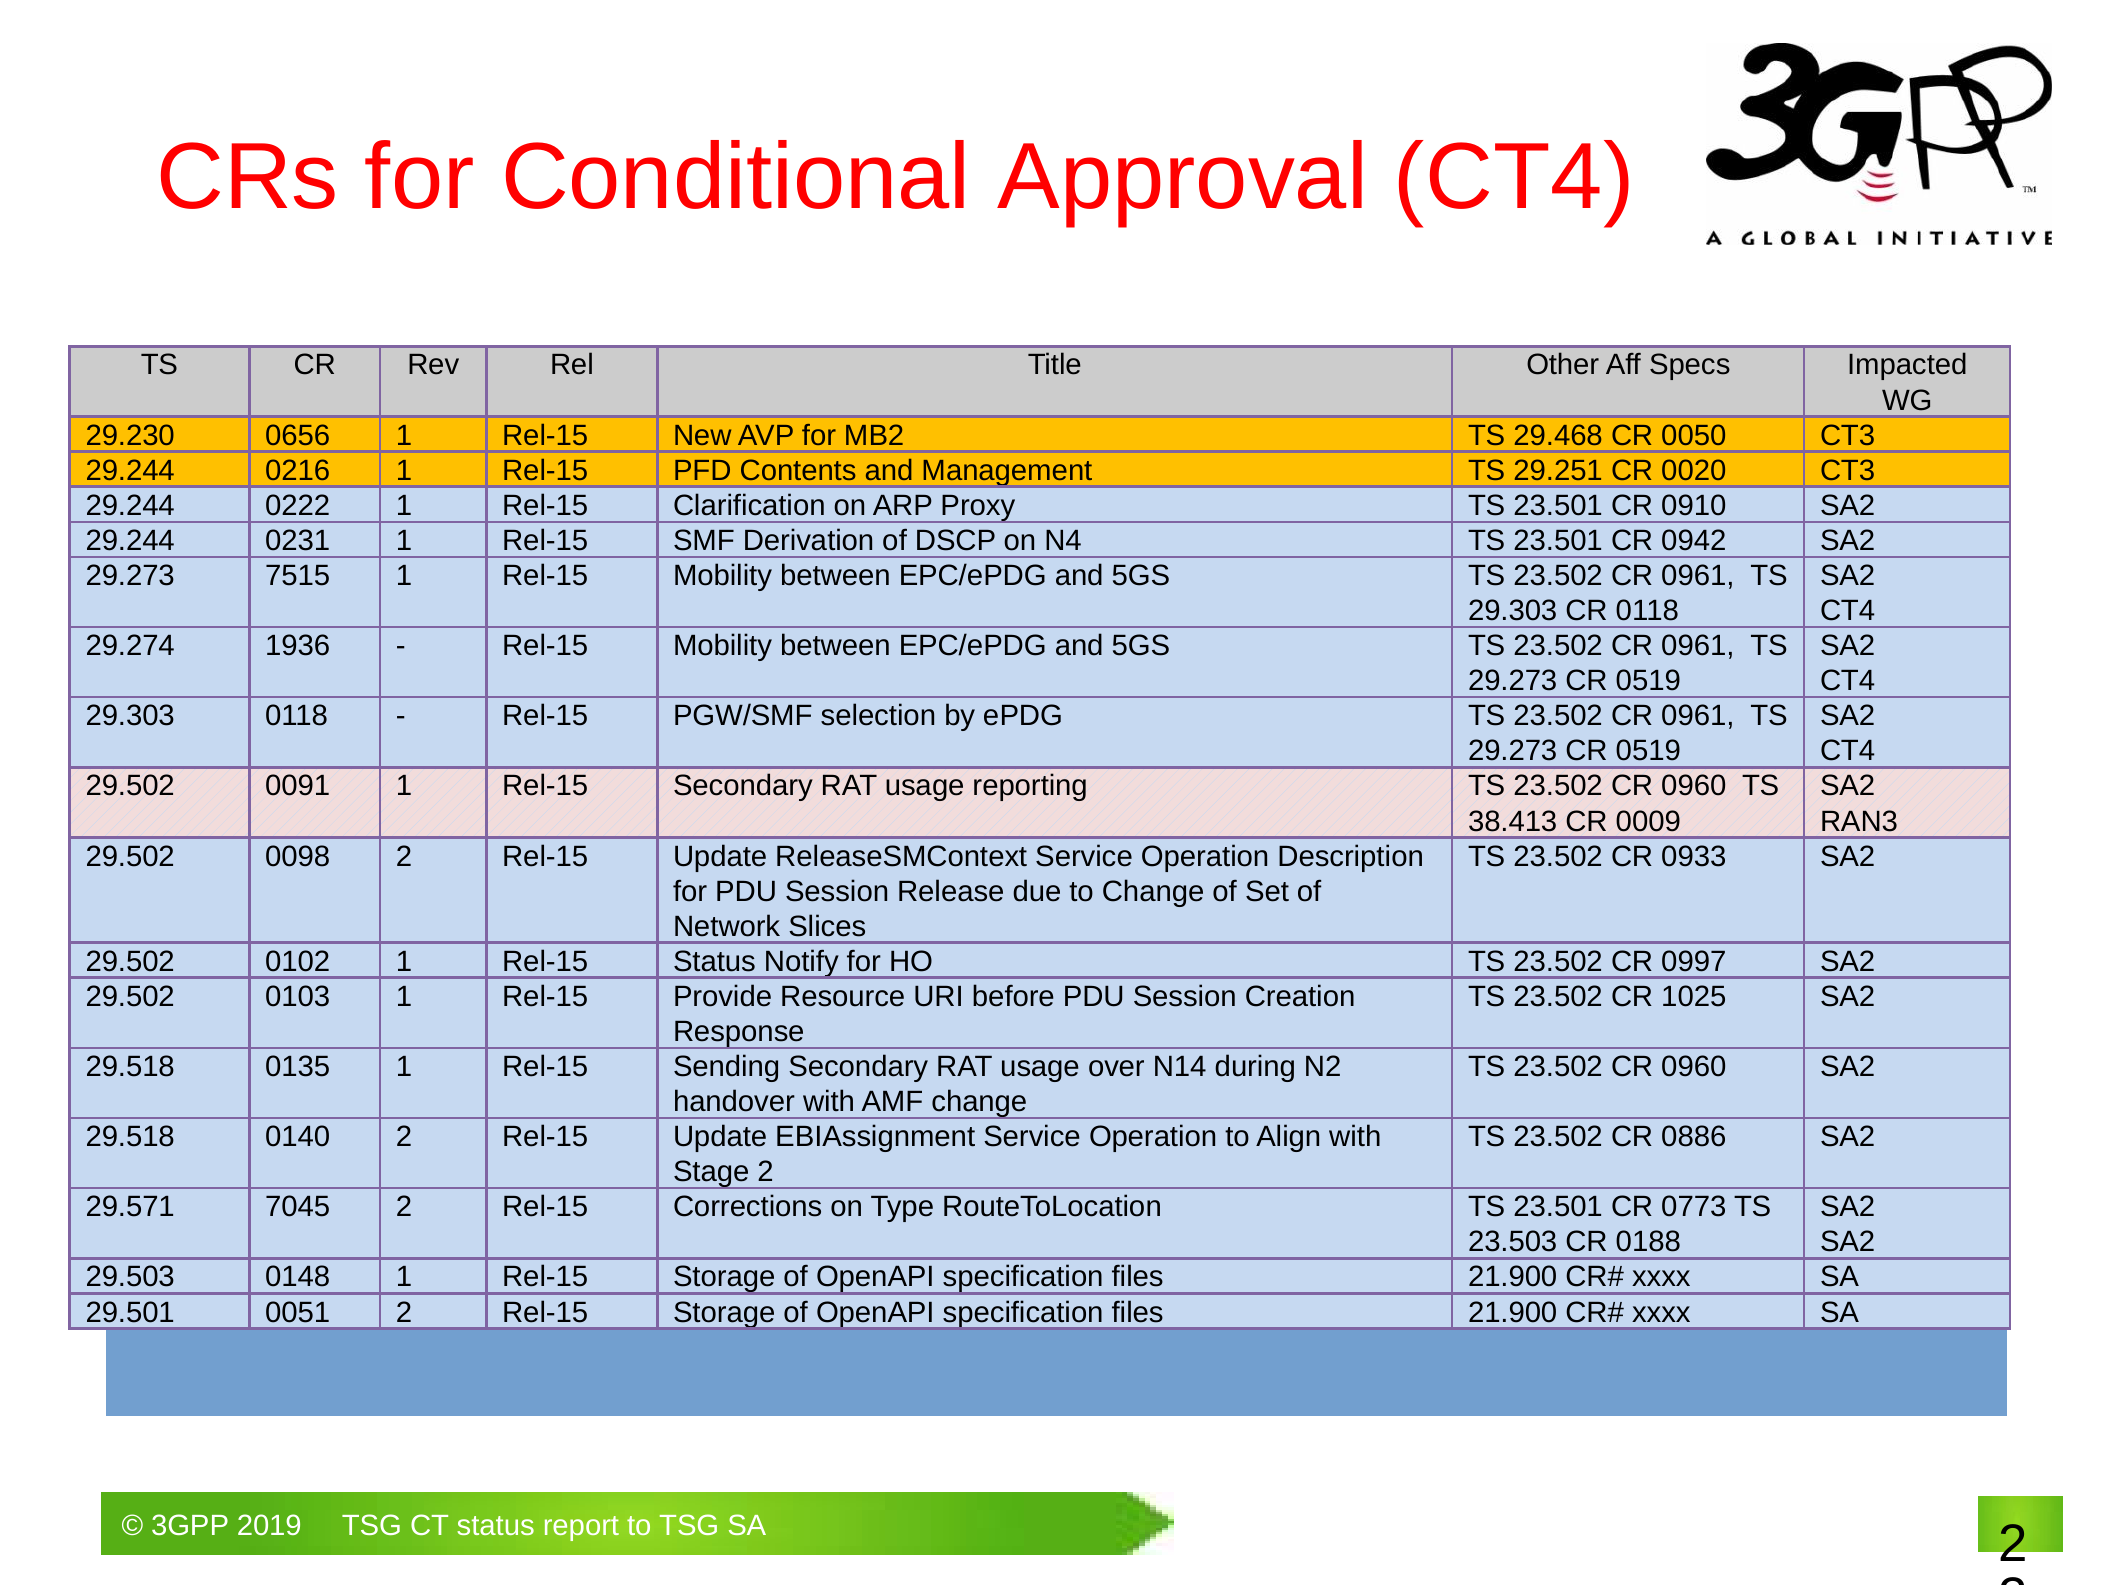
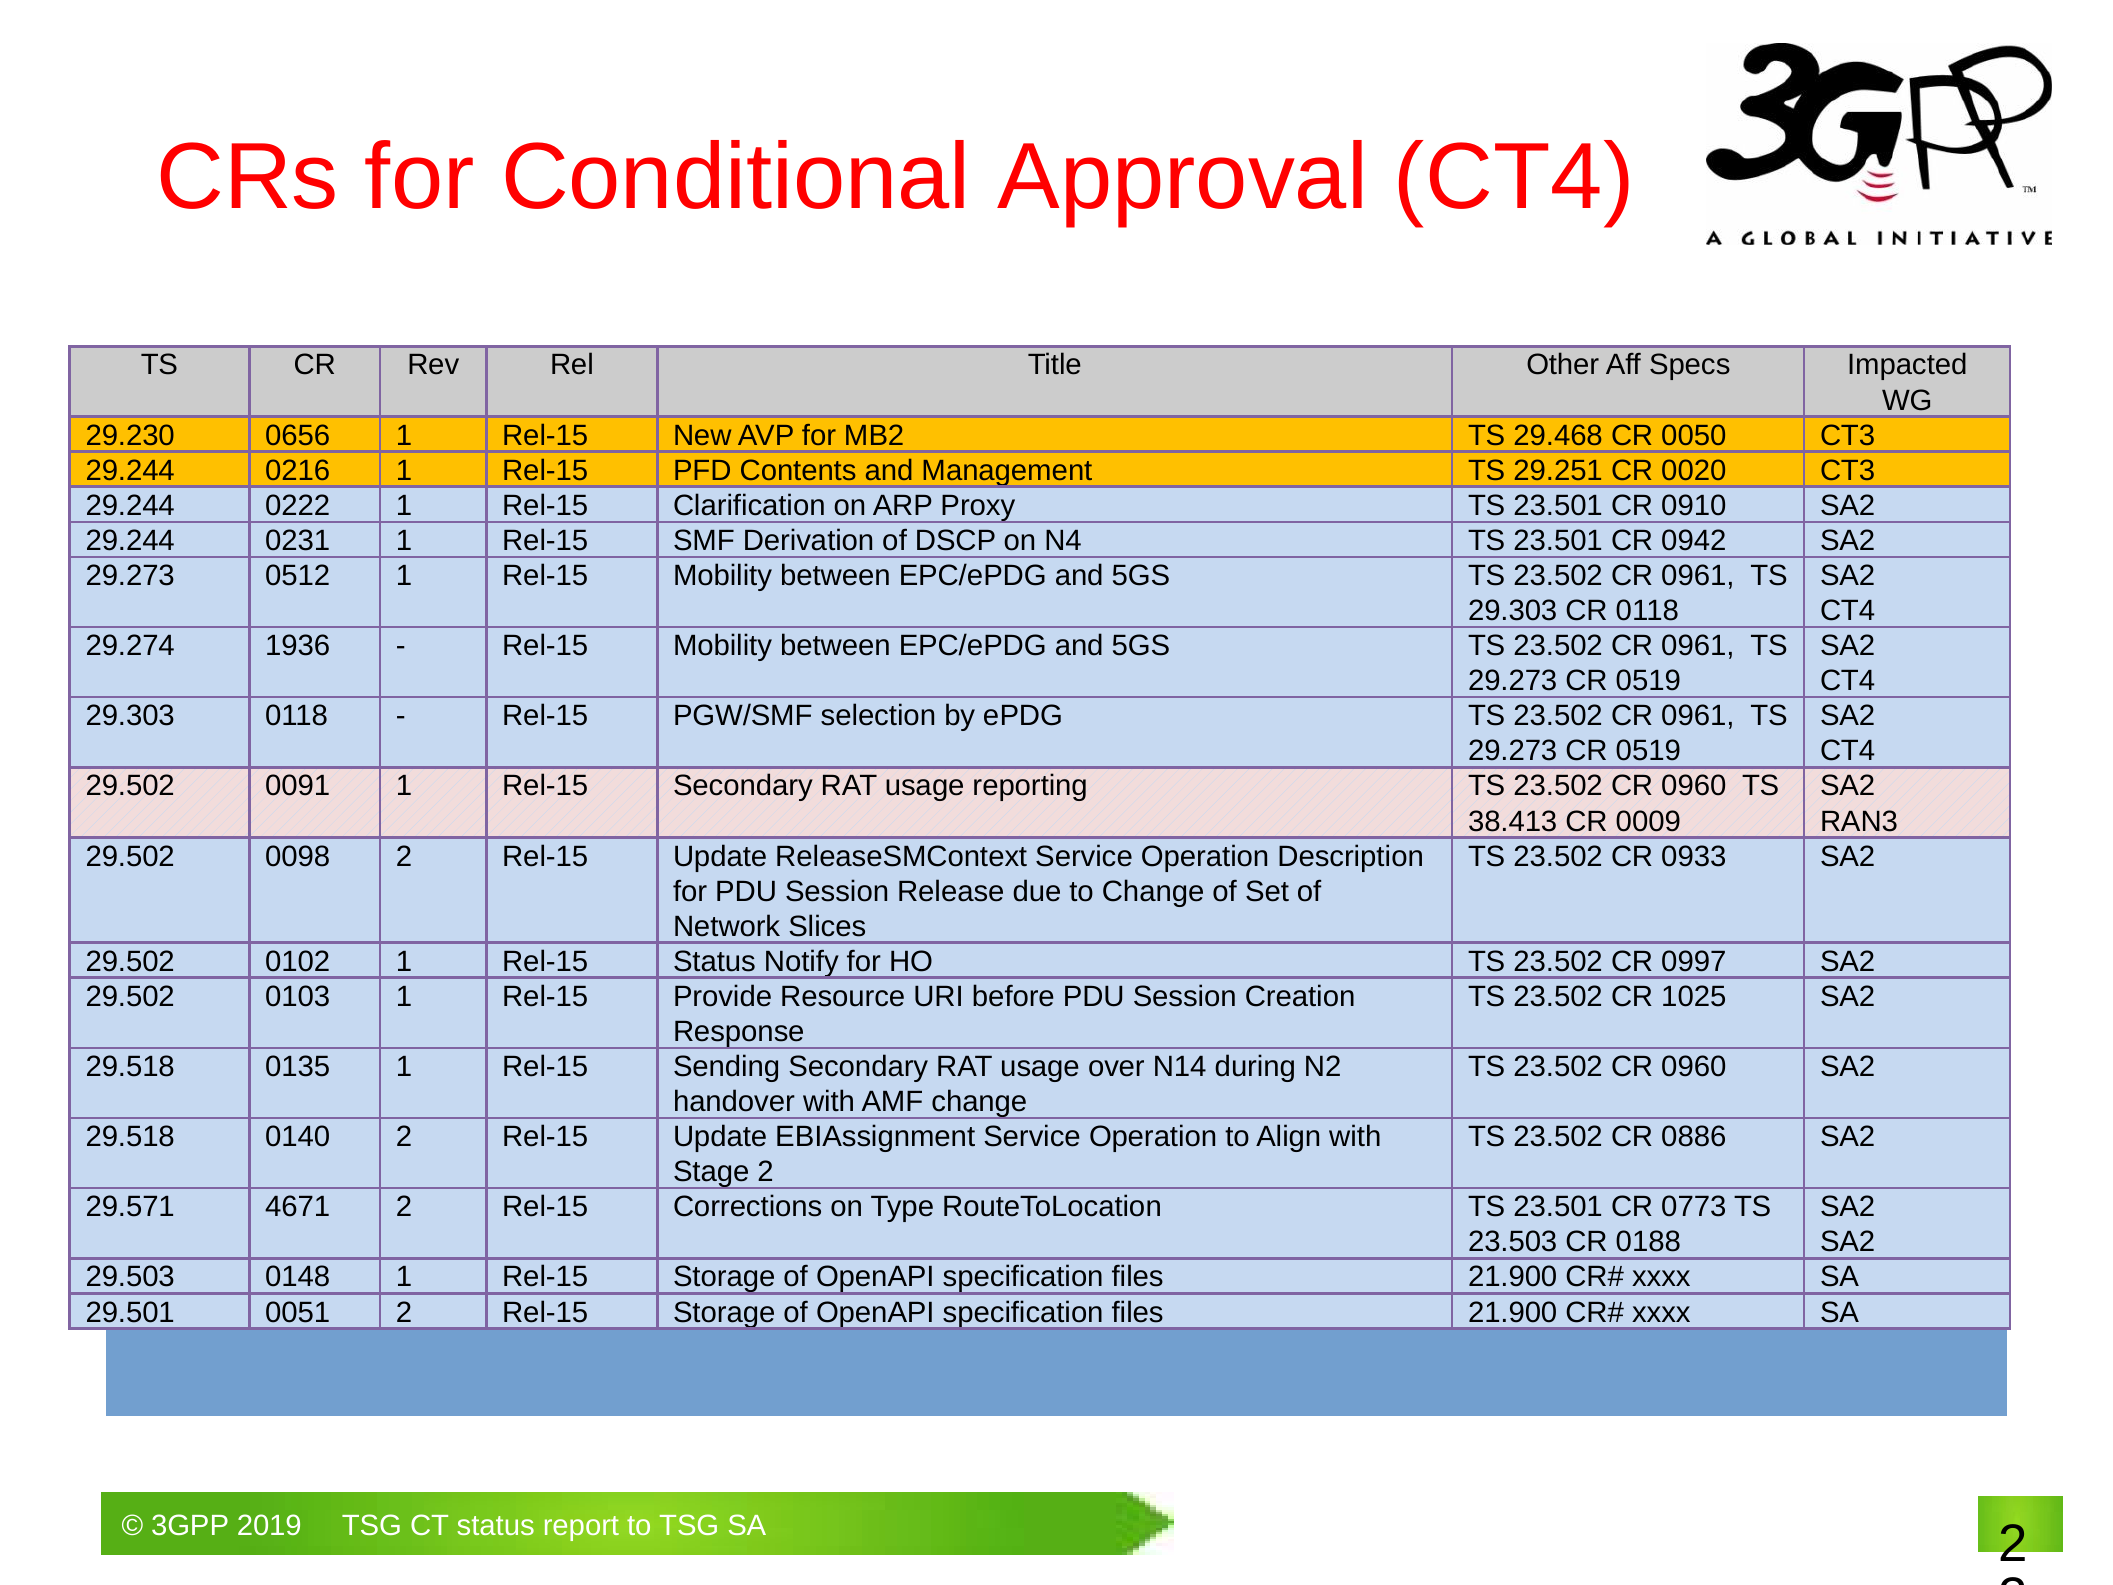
7515: 7515 -> 0512 (298, 576)
7045: 7045 -> 4671 (298, 1207)
